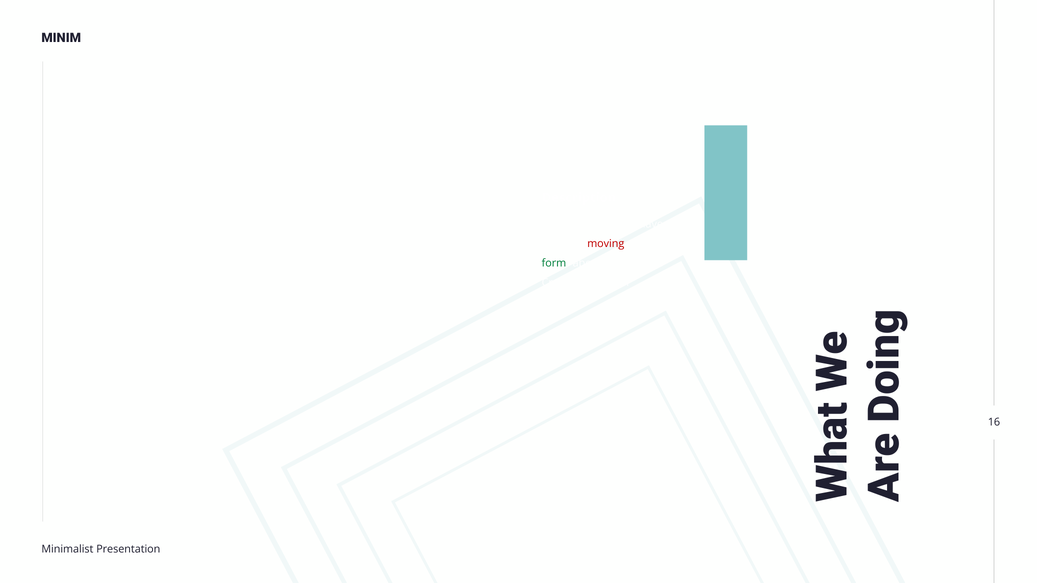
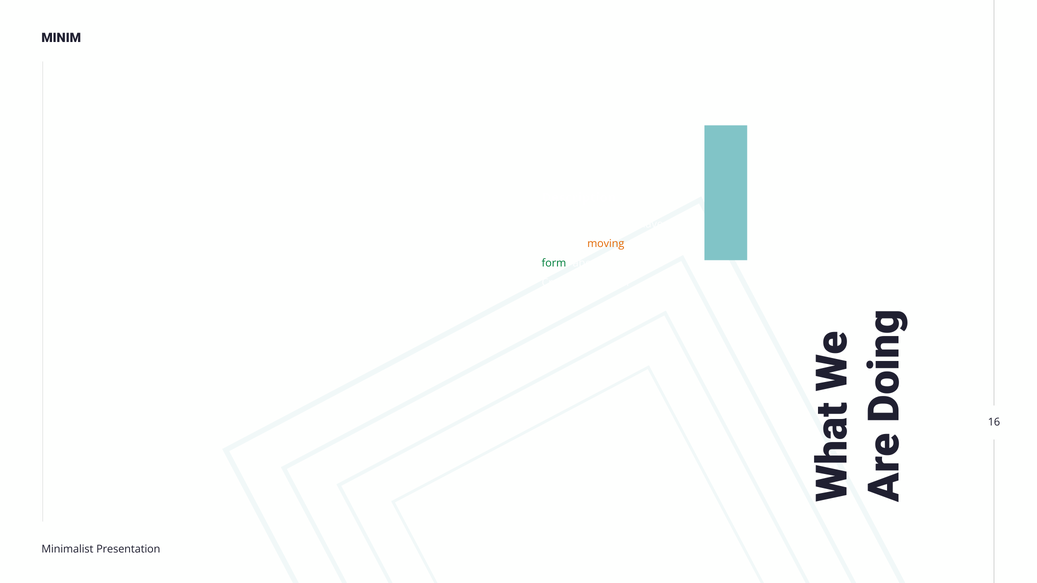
moving colour: red -> orange (606, 244)
